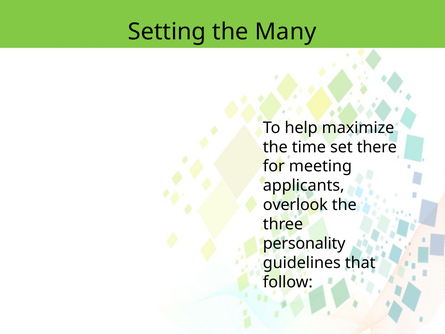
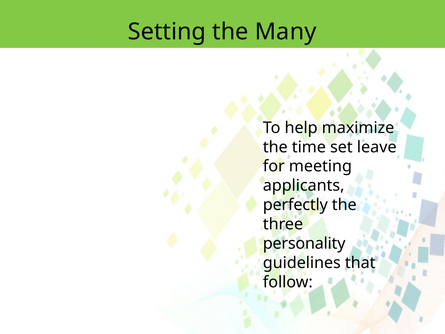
there: there -> leave (377, 147)
overlook: overlook -> perfectly (295, 205)
